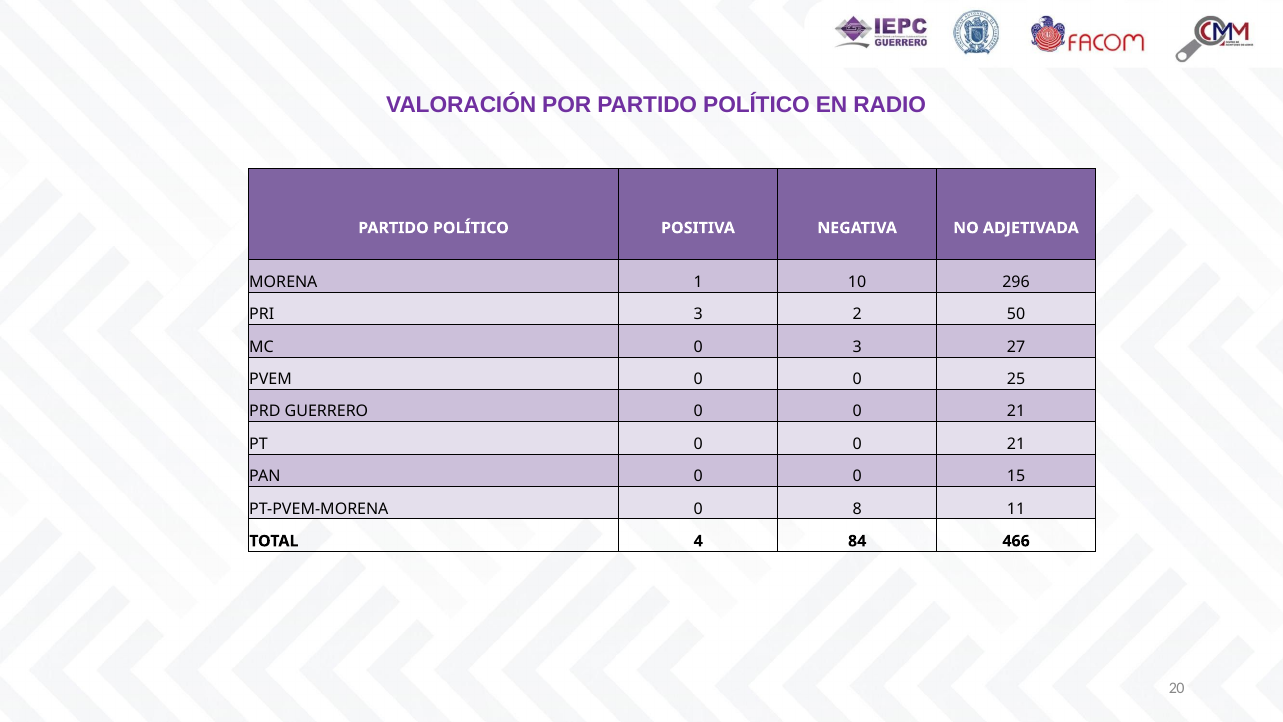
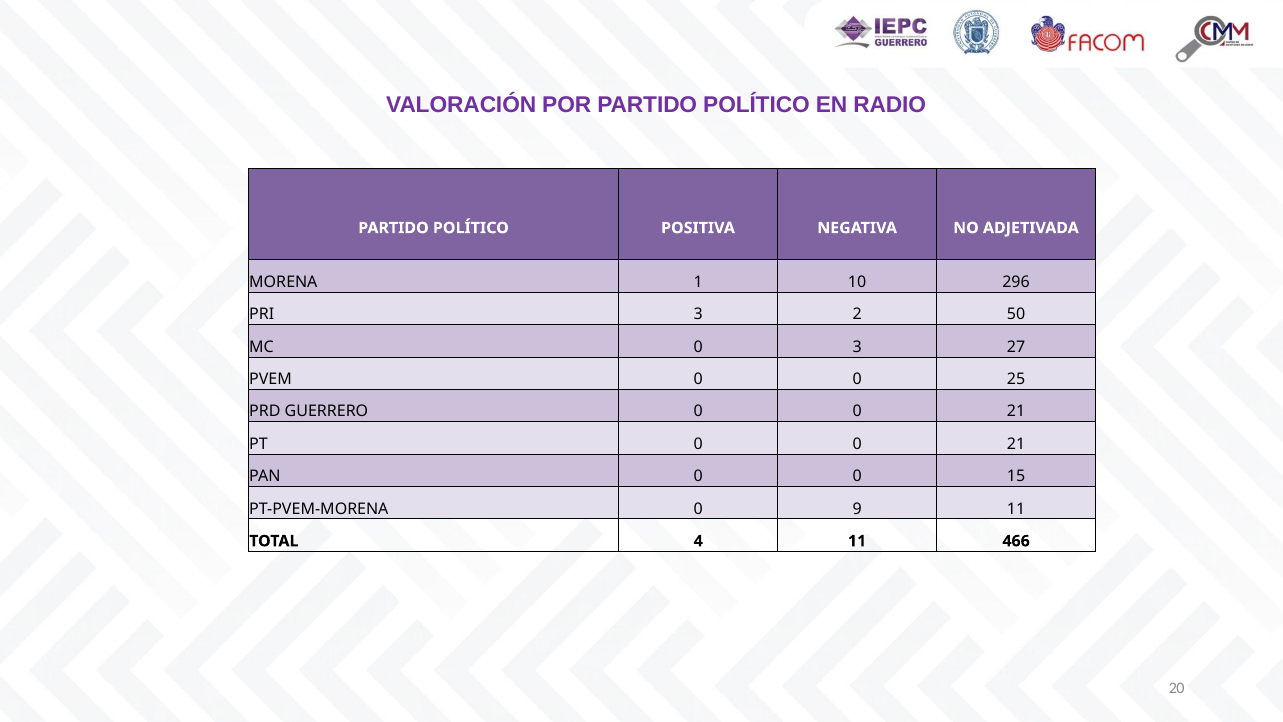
8: 8 -> 9 (857, 508)
4 84: 84 -> 11 (857, 541)
